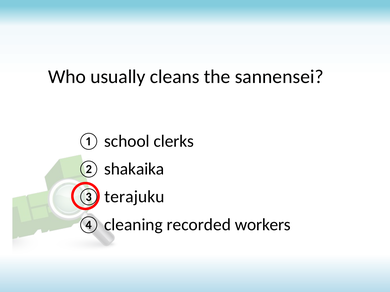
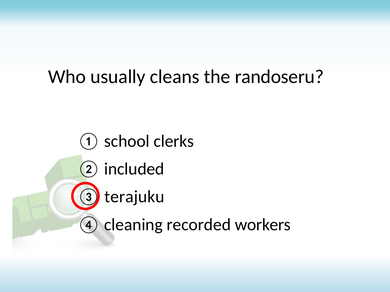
sannensei: sannensei -> randoseru (279, 77)
shakaika: shakaika -> included (134, 169)
